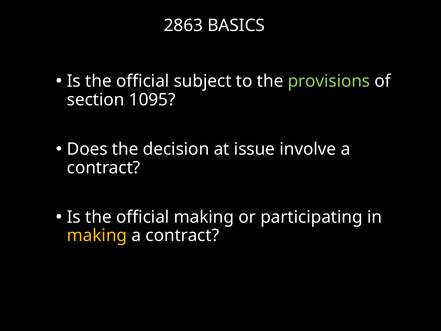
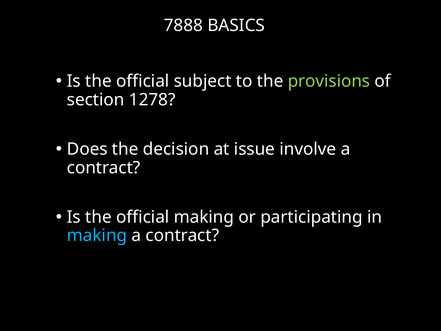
2863: 2863 -> 7888 (183, 26)
1095: 1095 -> 1278 (152, 100)
making colour: yellow -> light blue (97, 235)
